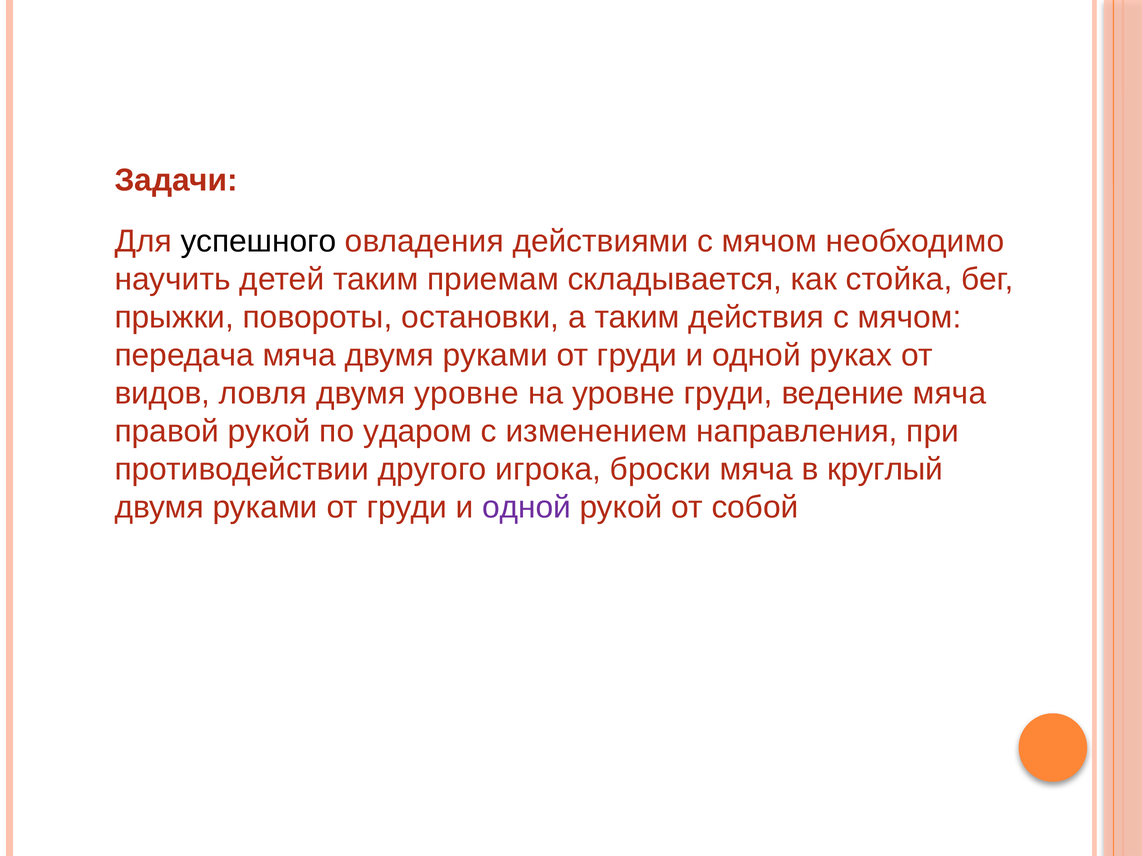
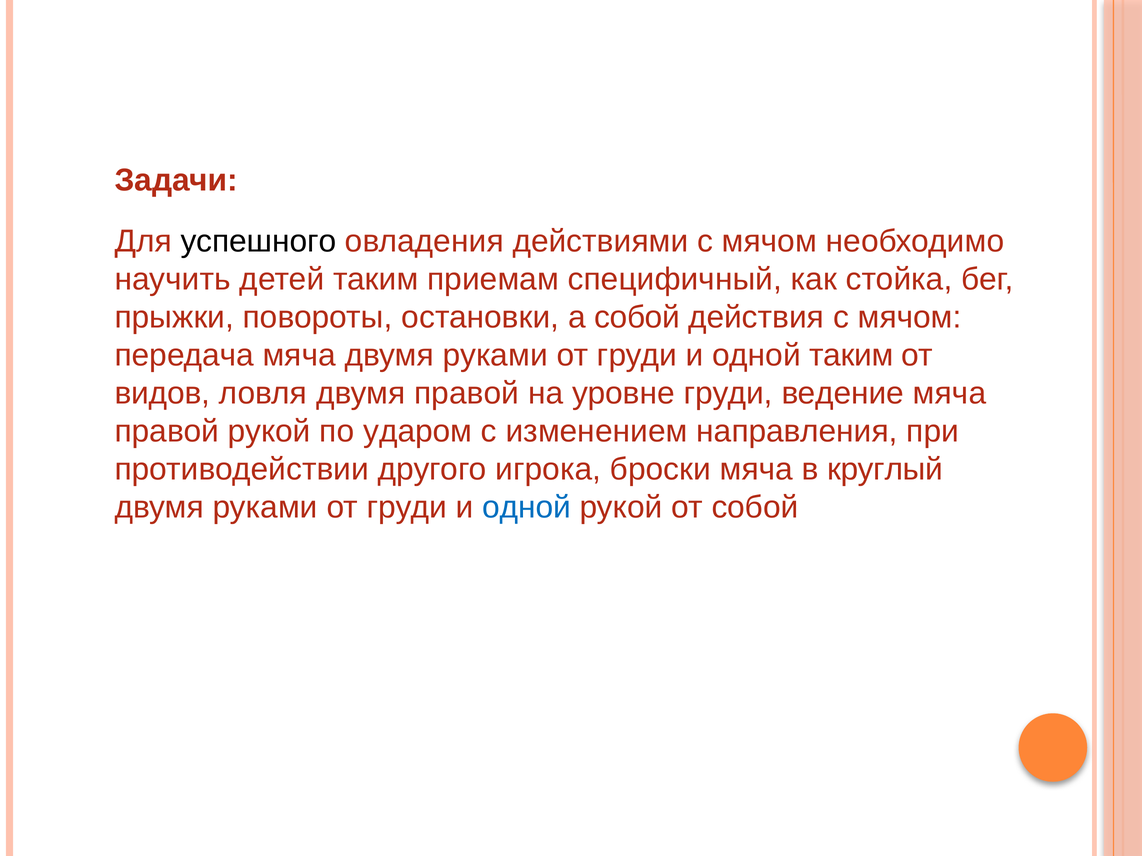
складывается: складывается -> специфичный (675, 279)
а таким: таким -> собой (637, 317)
одной руках: руках -> таким (851, 355)
двумя уровне: уровне -> правой (467, 394)
одной colour: purple -> blue (527, 508)
